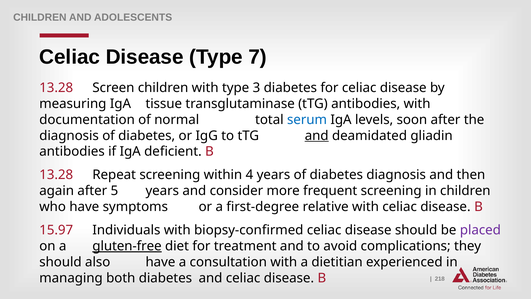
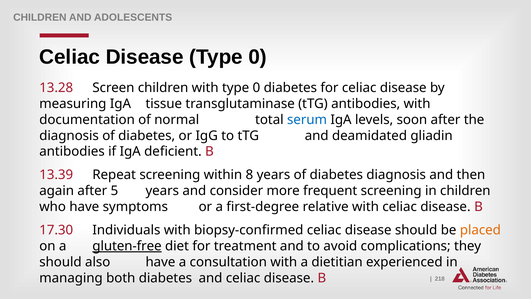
Disease Type 7: 7 -> 0 (258, 57)
with type 3: 3 -> 0 (256, 88)
and underline: present -> none (317, 136)
13.28: 13.28 -> 13.39 (56, 175)
4: 4 -> 8 (249, 175)
15.97: 15.97 -> 17.30 (56, 230)
placed colour: purple -> orange (480, 230)
